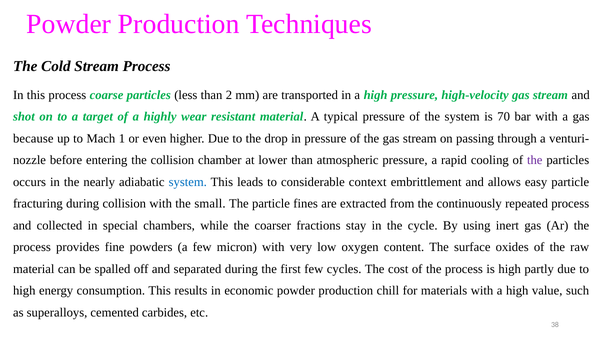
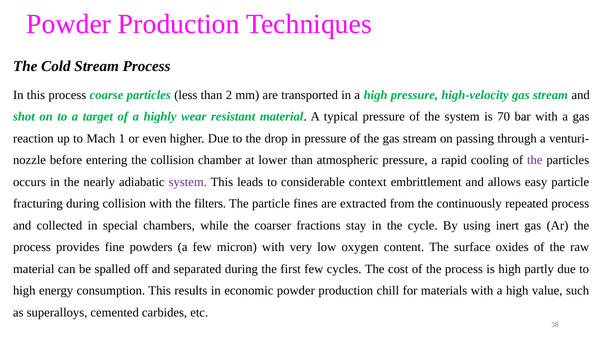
because: because -> reaction (33, 139)
system colour: blue -> purple (188, 182)
small: small -> filters (210, 204)
